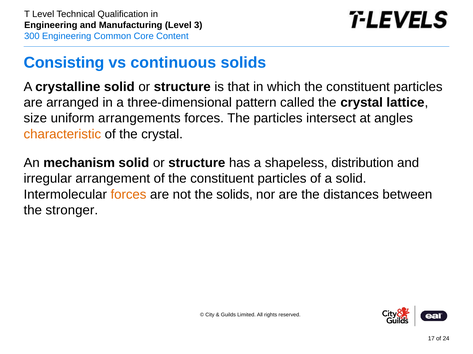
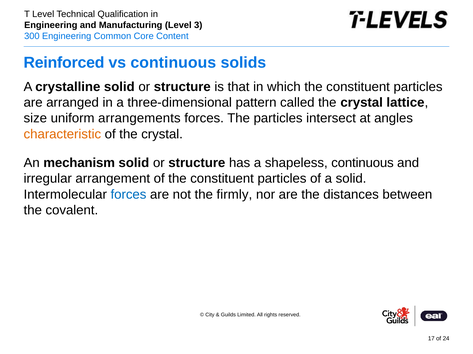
Consisting: Consisting -> Reinforced (64, 63)
shapeless distribution: distribution -> continuous (363, 163)
forces colour: orange -> blue (128, 195)
the solids: solids -> firmly (234, 195)
stronger: stronger -> covalent (72, 211)
